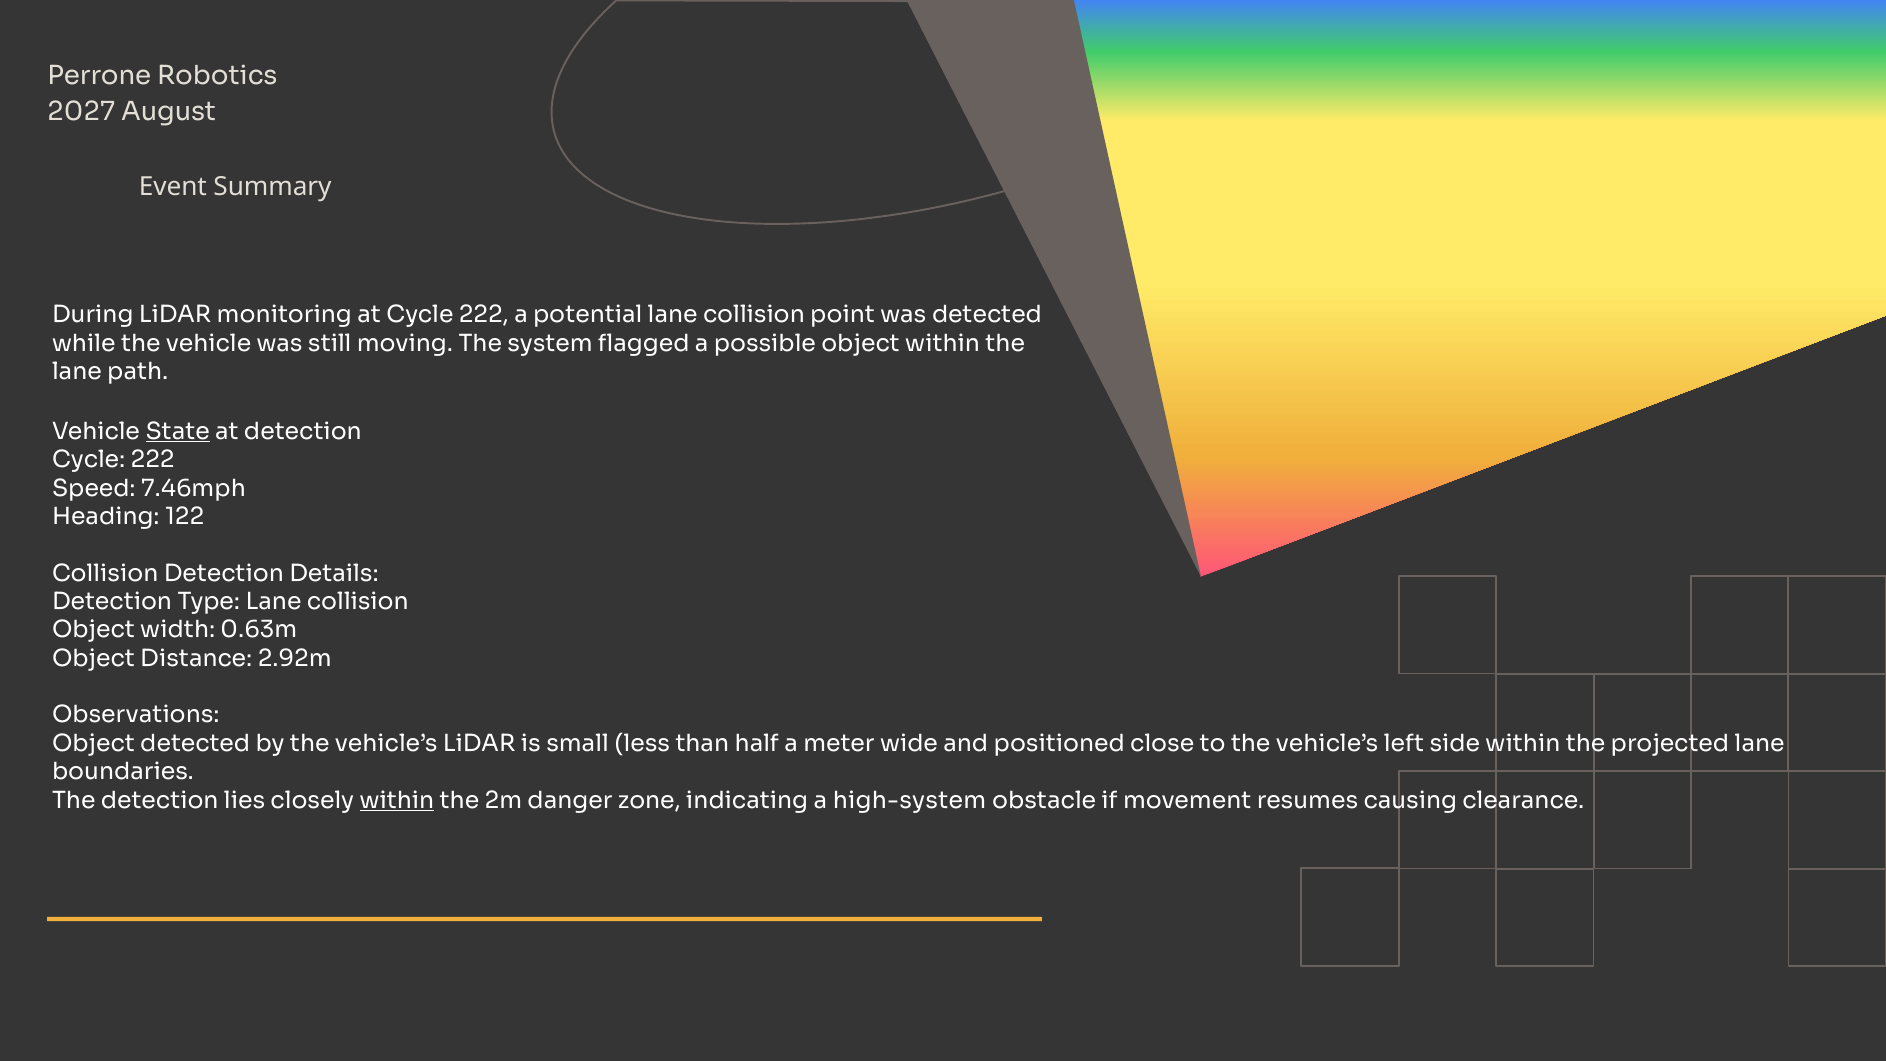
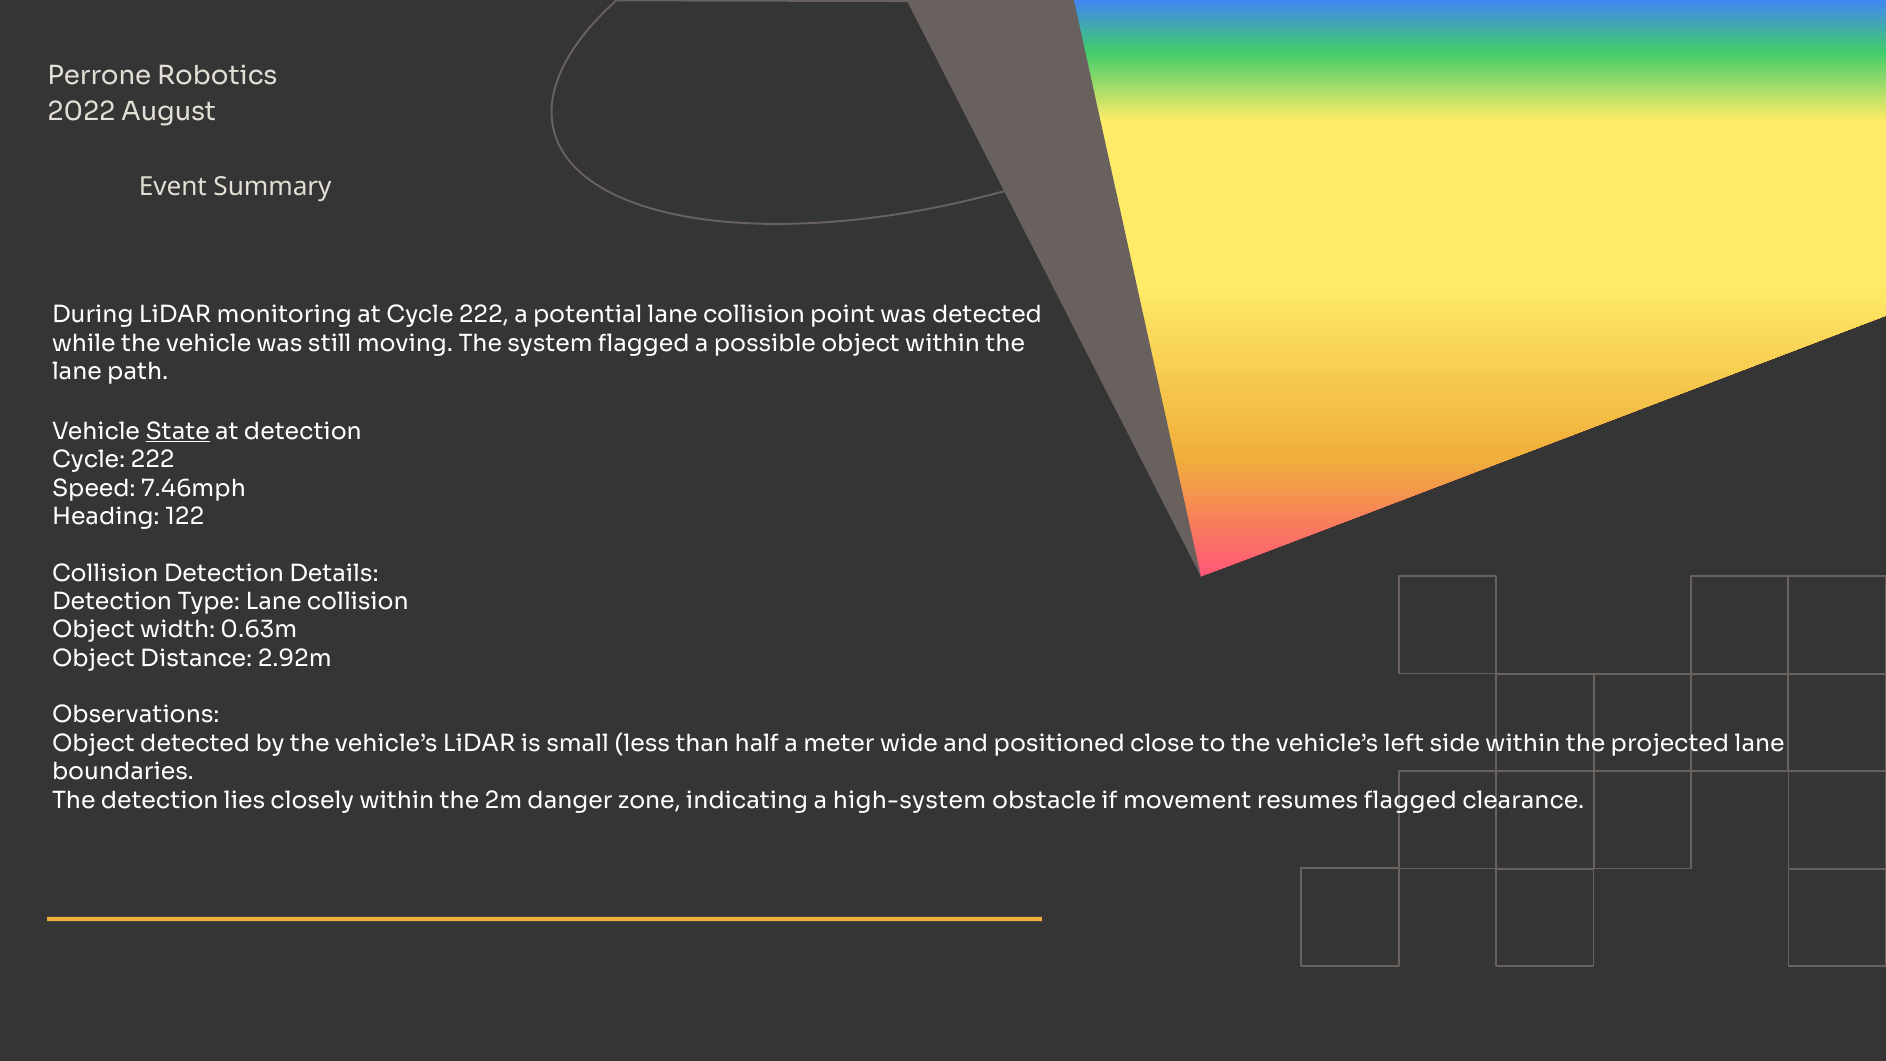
2027: 2027 -> 2022 (81, 112)
within underline: present -> none (397, 800)
resumes causing: causing -> flagged (1410, 800)
